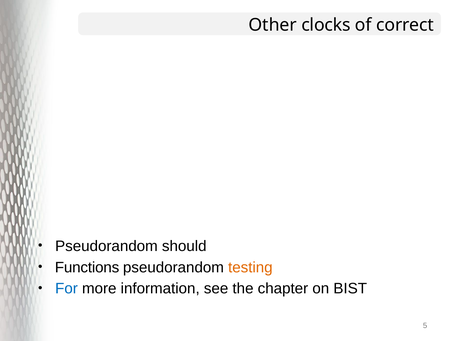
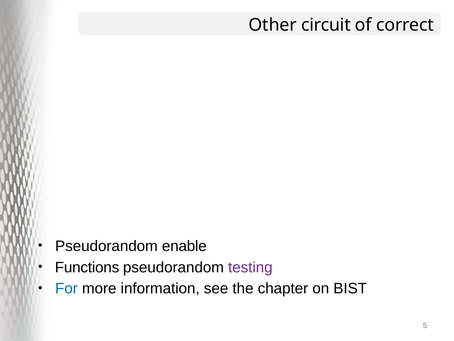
clocks: clocks -> circuit (326, 25)
should: should -> enable (184, 246)
testing colour: orange -> purple (250, 267)
